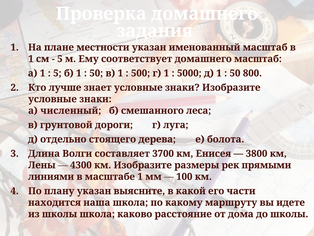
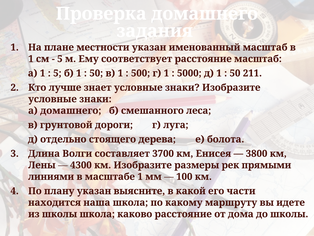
соответствует домашнего: домашнего -> расстояние (203, 59)
800: 800 -> 211 (252, 73)
а численный: численный -> домашнего (71, 110)
